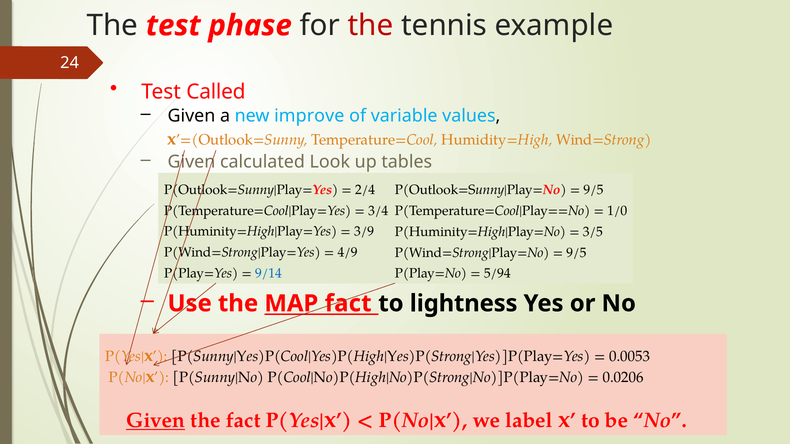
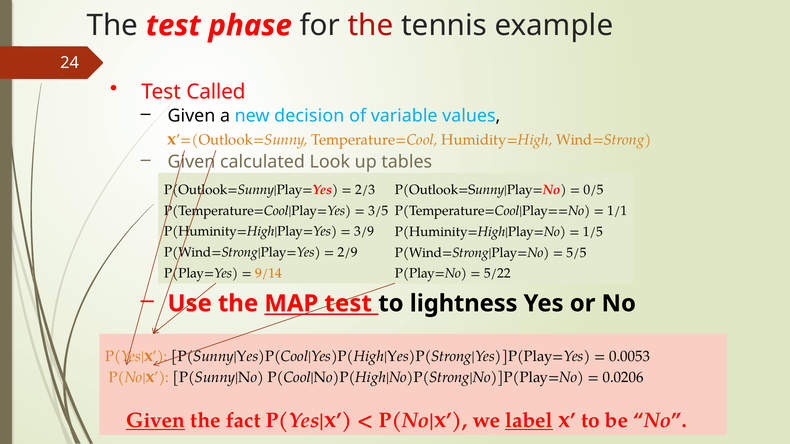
improve: improve -> decision (309, 116)
2/4: 2/4 -> 2/3 (365, 190)
9/5: 9/5 -> 0/5 (593, 190)
3/4: 3/4 -> 3/5 (378, 211)
1/0: 1/0 -> 1/1 (617, 211)
3/5: 3/5 -> 1/5 (593, 232)
4/9: 4/9 -> 2/9 (348, 253)
9/5: 9/5 -> 5/5 (576, 253)
9/14 colour: blue -> orange (268, 274)
5/94: 5/94 -> 5/22 (497, 274)
MAP fact: fact -> test (348, 304)
label underline: none -> present (529, 421)
